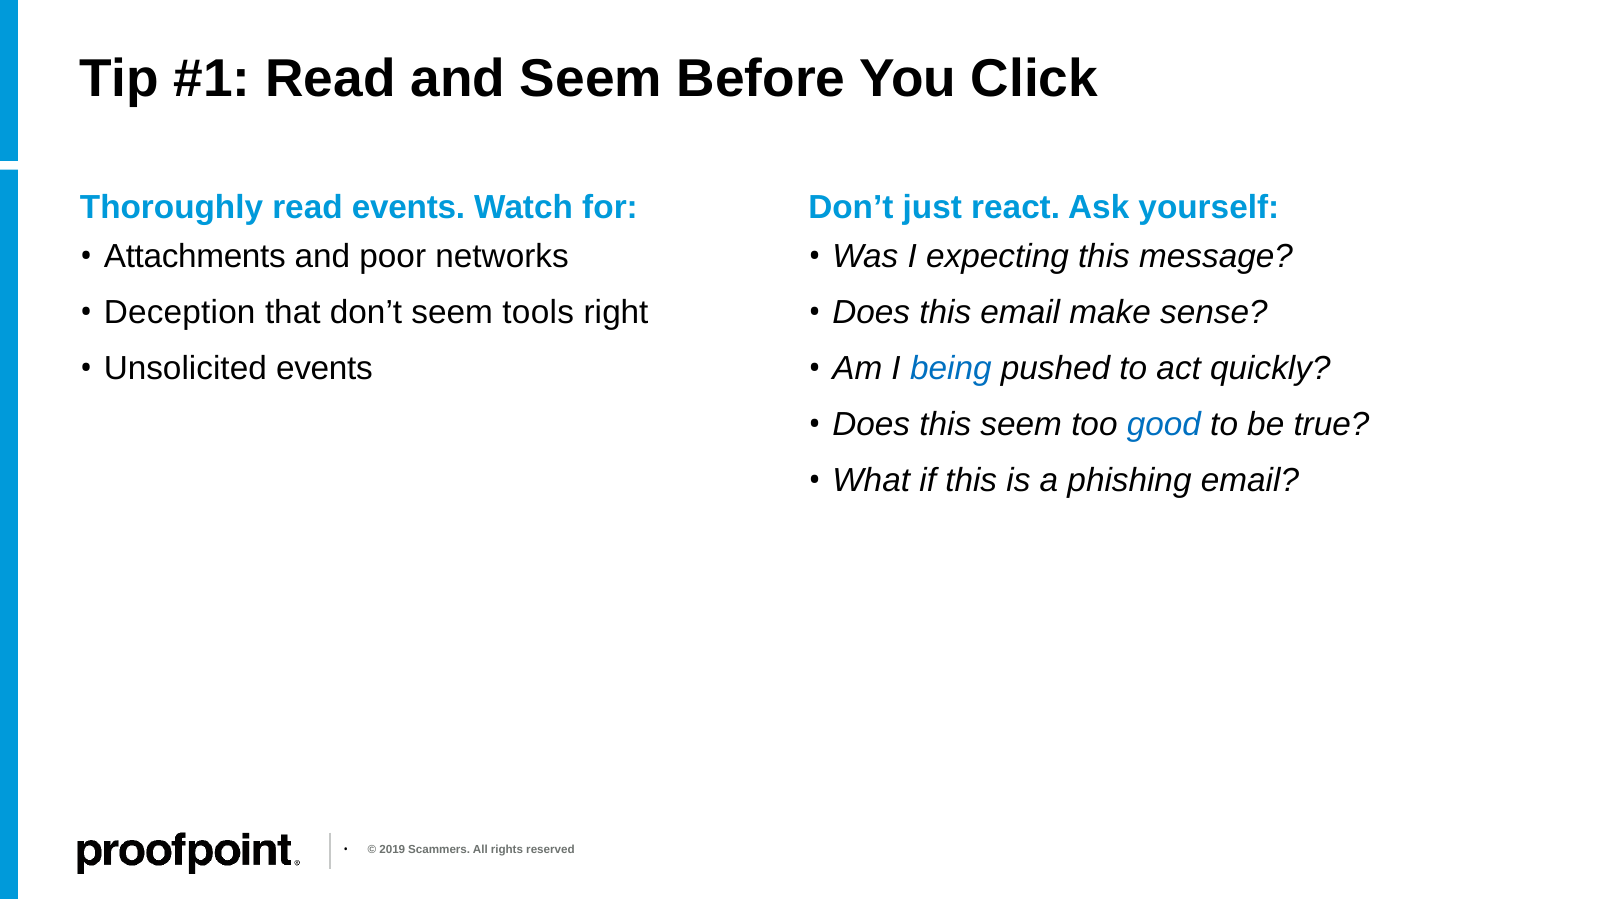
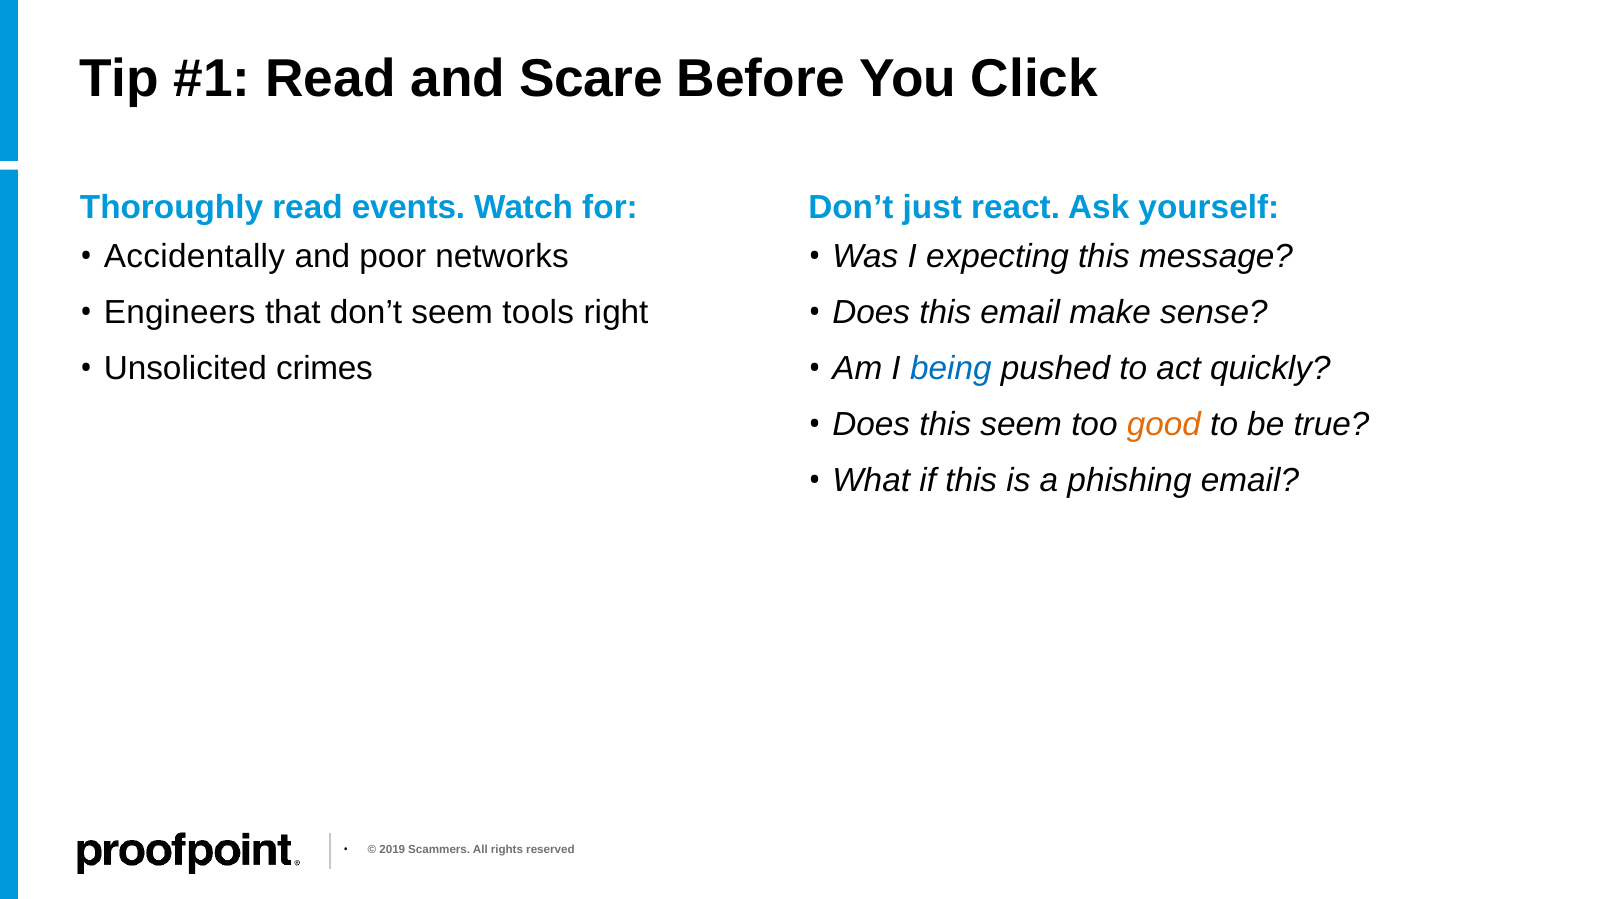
and Seem: Seem -> Scare (591, 79)
Attachments: Attachments -> Accidentally (194, 257)
Deception: Deception -> Engineers (180, 313)
Unsolicited events: events -> crimes (324, 369)
good colour: blue -> orange (1164, 424)
